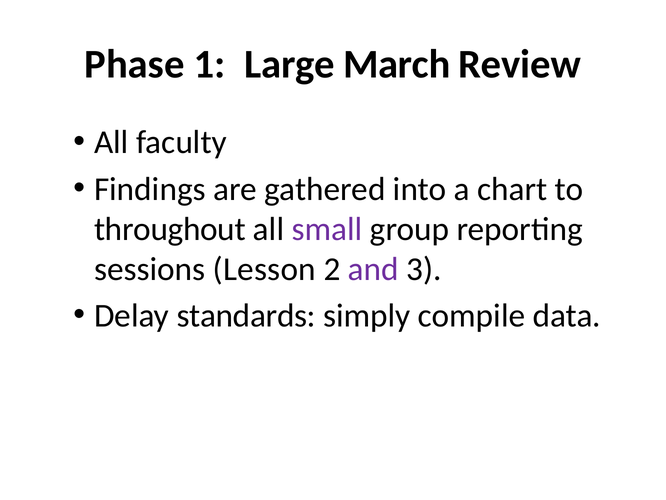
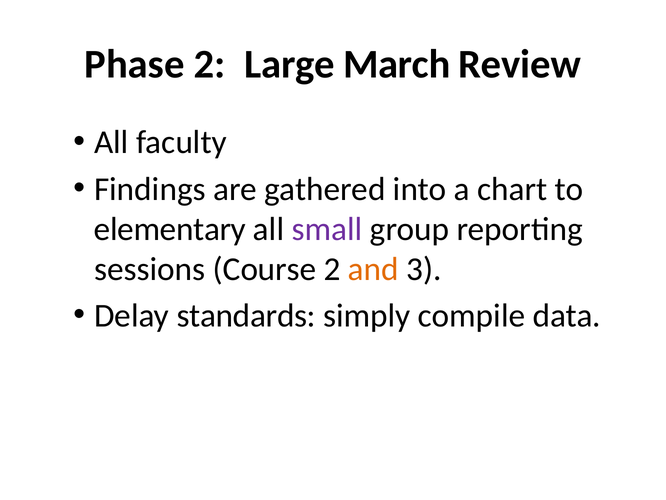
Phase 1: 1 -> 2 (210, 64)
throughout: throughout -> elementary (170, 229)
Lesson: Lesson -> Course (265, 269)
and colour: purple -> orange (373, 269)
